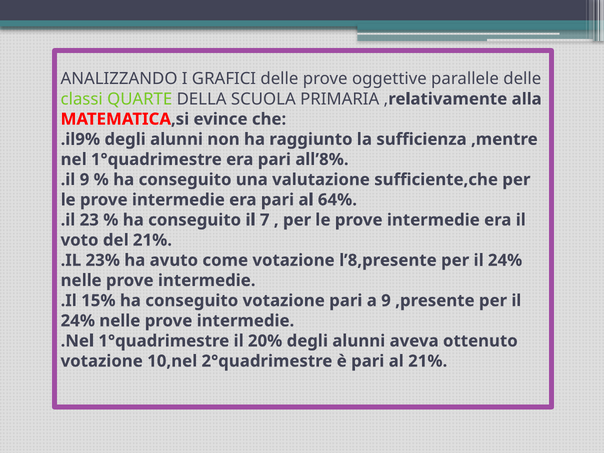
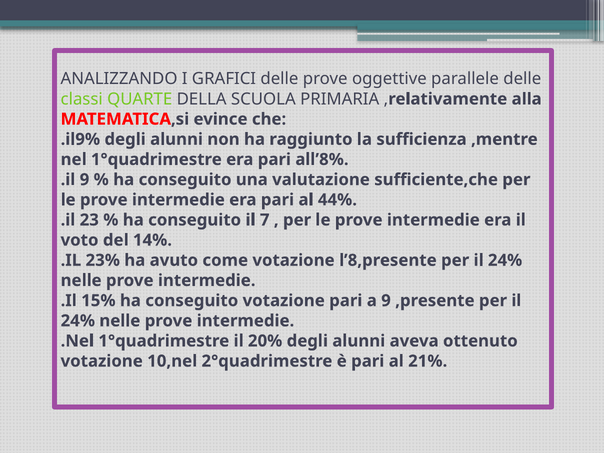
64%: 64% -> 44% (337, 200)
del 21%: 21% -> 14% (152, 240)
